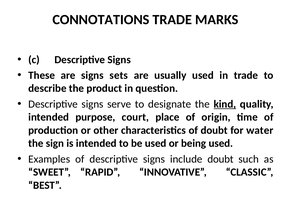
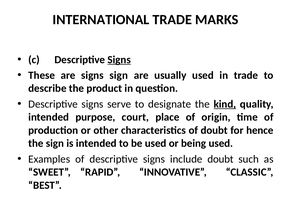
CONNOTATIONS: CONNOTATIONS -> INTERNATIONAL (101, 20)
Signs underline: none -> present (119, 60)
signs sets: sets -> sign (119, 75)
water: water -> hence (260, 130)
